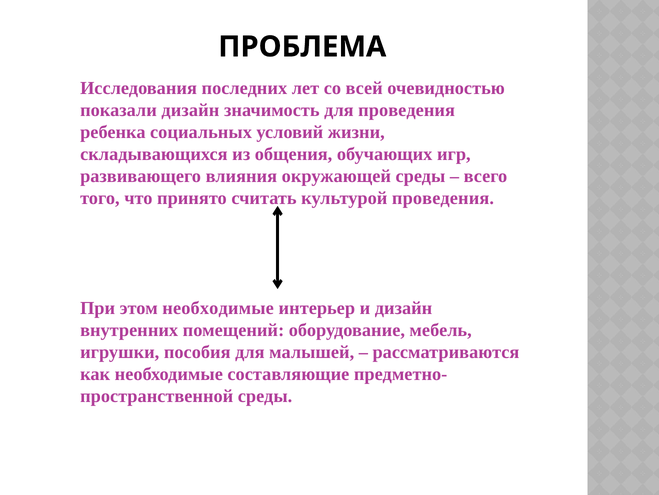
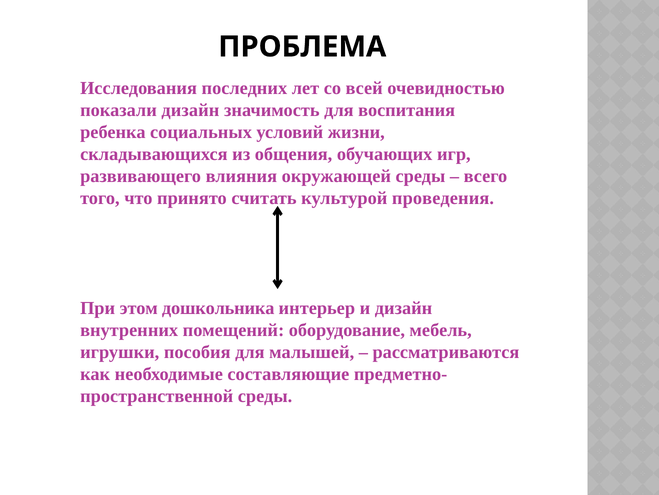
для проведения: проведения -> воспитания (407, 110)
этом необходимые: необходимые -> дошкольника (218, 308)
